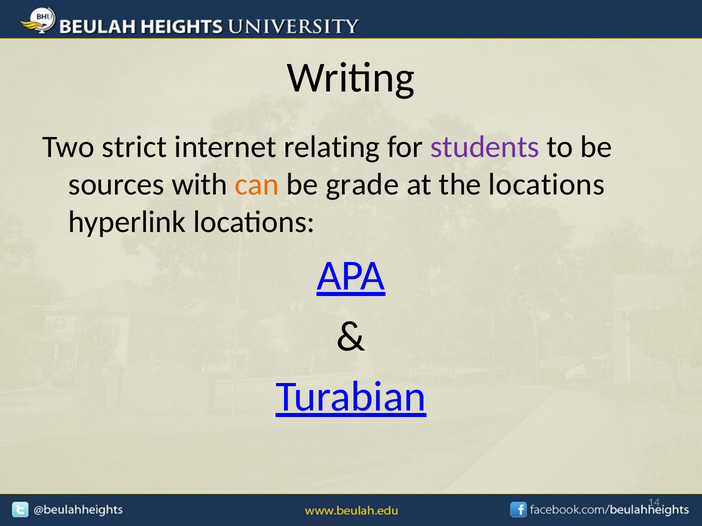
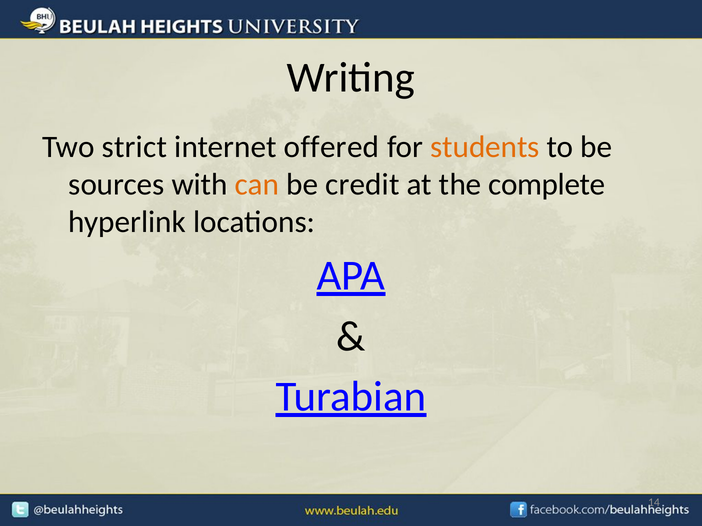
relating: relating -> offered (332, 147)
students colour: purple -> orange (485, 147)
grade: grade -> credit (362, 185)
the locations: locations -> complete (547, 185)
